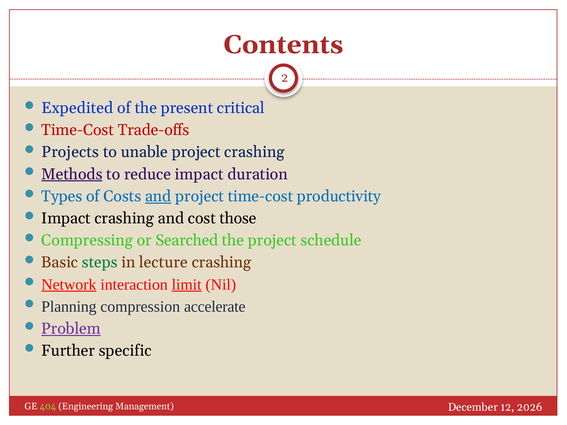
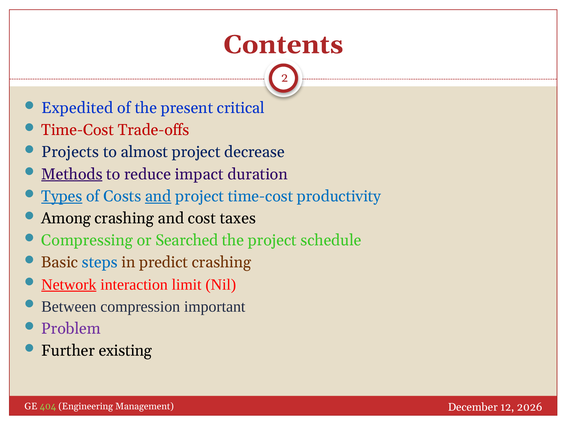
unable: unable -> almost (144, 152)
project crashing: crashing -> decrease (254, 152)
Types underline: none -> present (62, 196)
Impact: Impact -> Among (66, 218)
those: those -> taxes (238, 218)
steps colour: green -> blue (100, 263)
lecture: lecture -> predict (164, 263)
limit underline: present -> none (187, 285)
Planning: Planning -> Between (69, 307)
accelerate: accelerate -> important (215, 307)
Problem underline: present -> none (71, 329)
specific: specific -> existing (125, 351)
